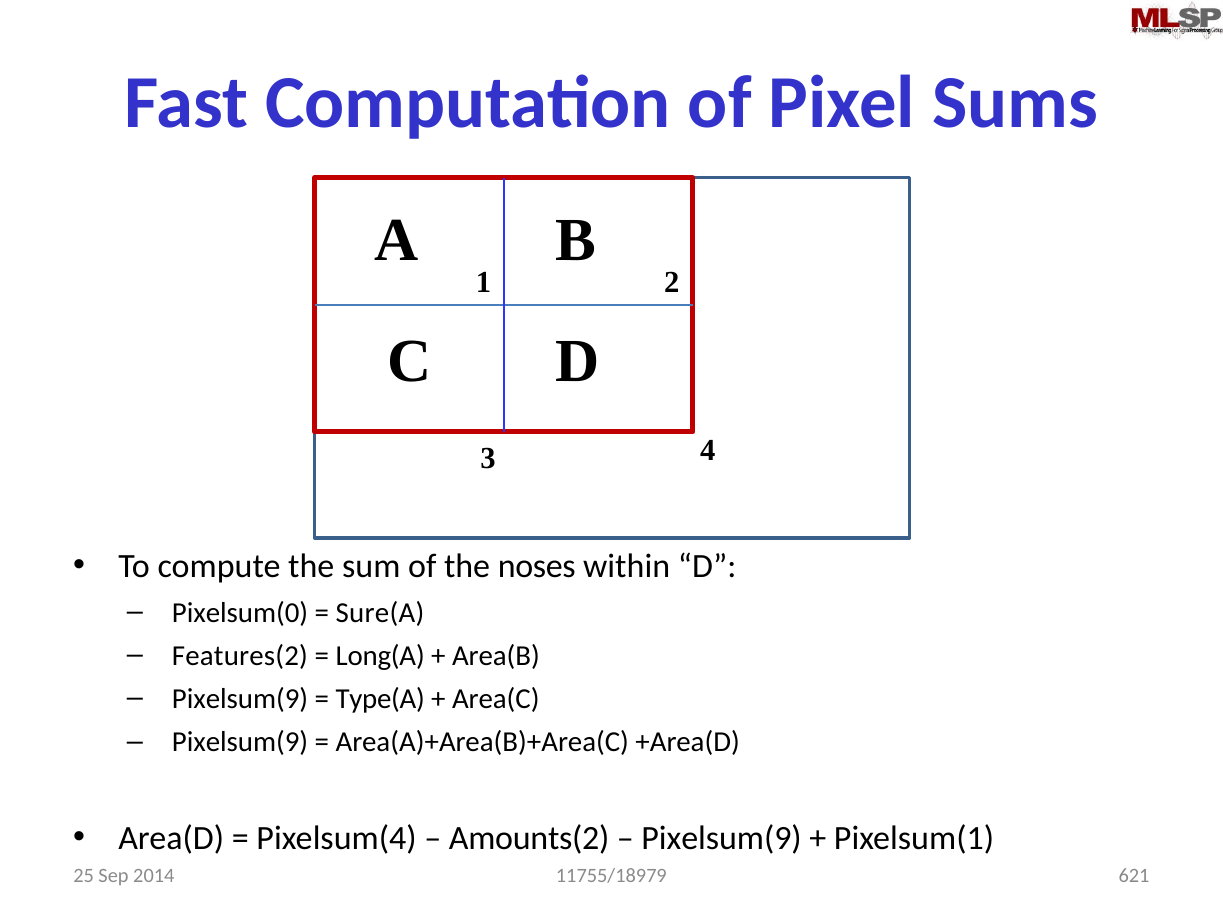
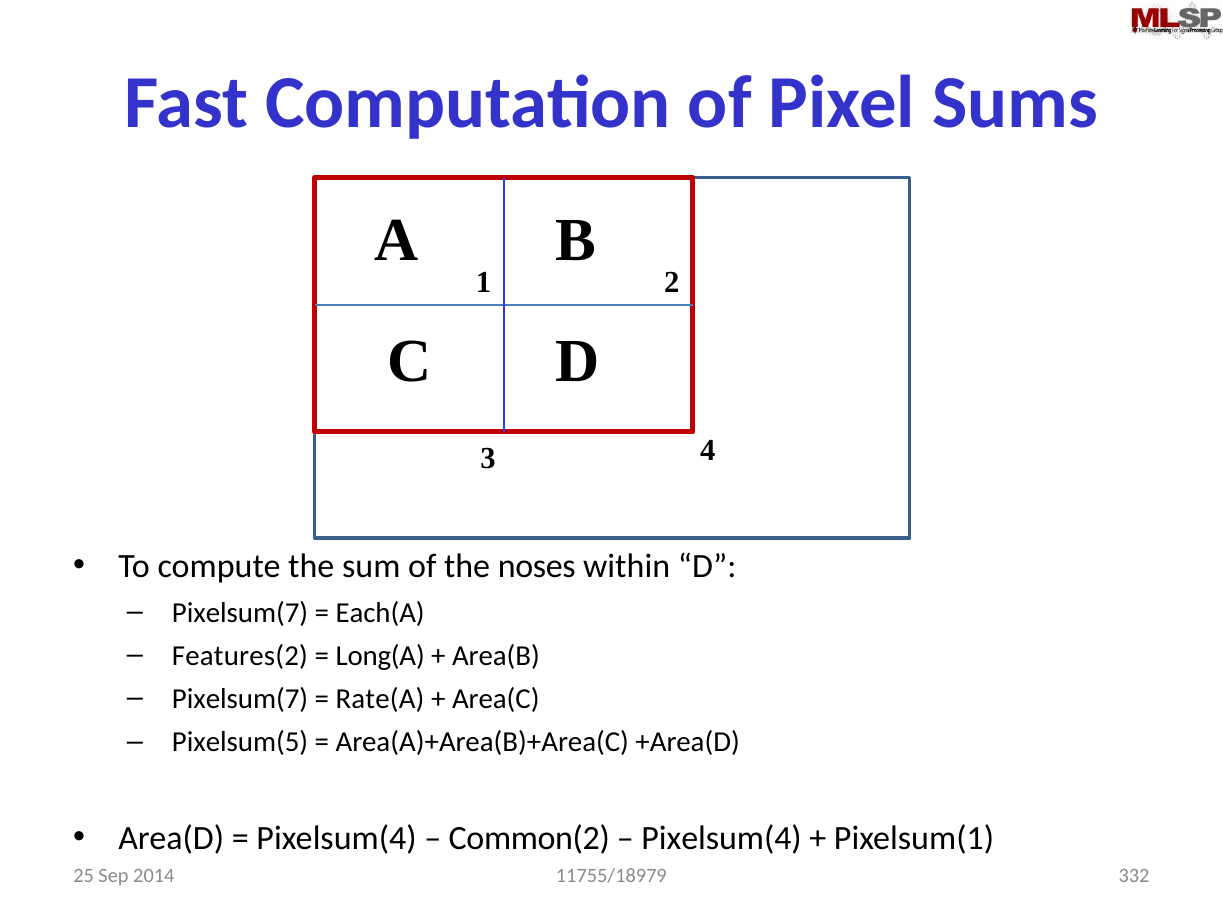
Pixelsum(0: Pixelsum(0 -> Pixelsum(7 (240, 613)
Sure(A: Sure(A -> Each(A (380, 613)
Pixelsum(9: Pixelsum(9 -> Pixelsum(7 (240, 699)
Type(A: Type(A -> Rate(A (380, 699)
Pixelsum(9: Pixelsum(9 -> Pixelsum(5 (240, 742)
Amounts(2: Amounts(2 -> Common(2 (529, 838)
Pixelsum(9: Pixelsum(9 -> Pixelsum(4 (722, 838)
621: 621 -> 332 (1134, 876)
